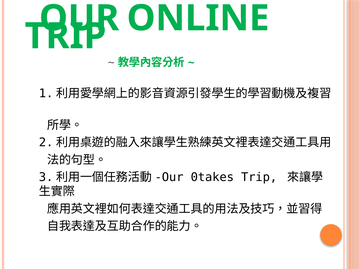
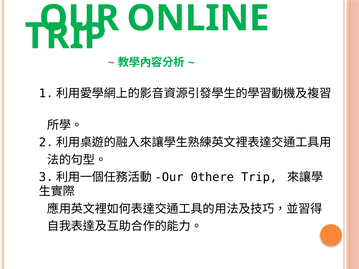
0takes: 0takes -> 0there (212, 177)
